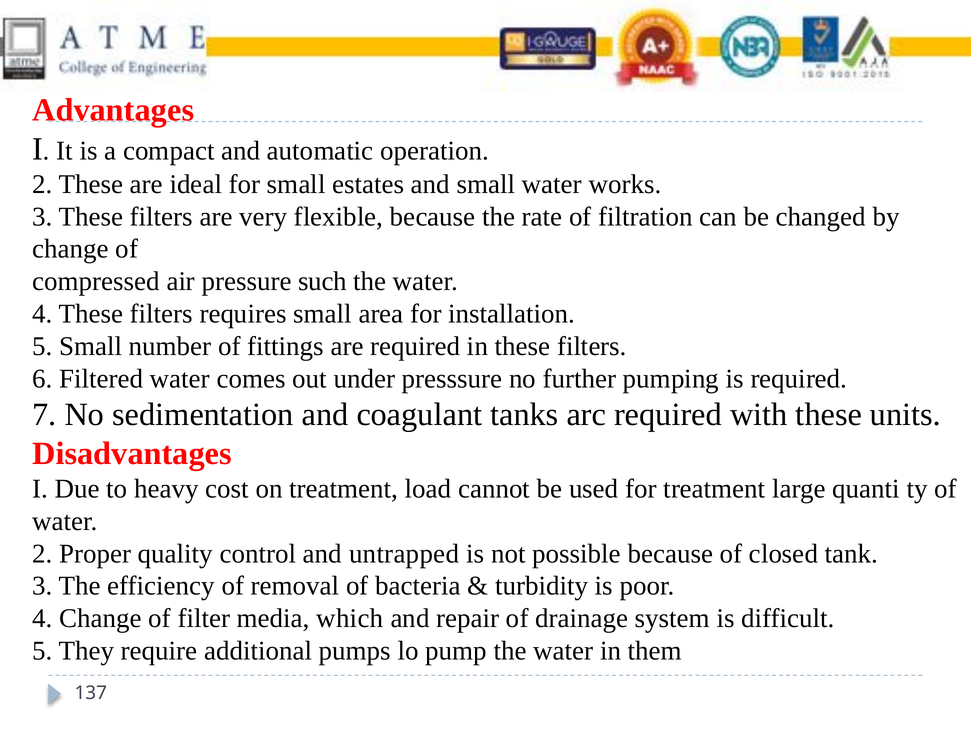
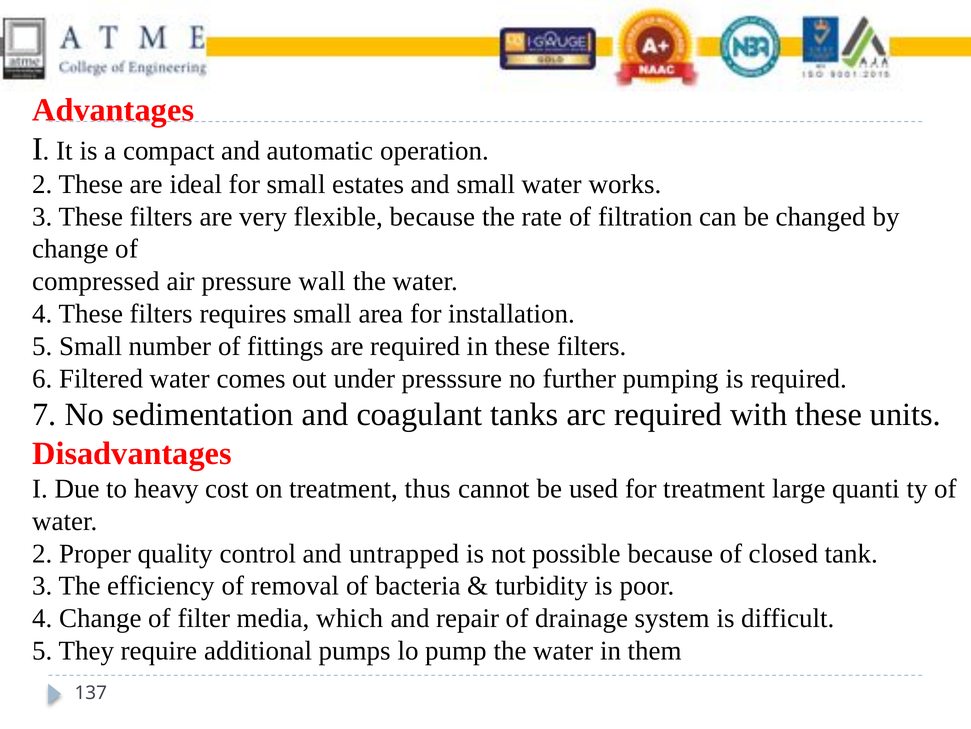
such: such -> wall (322, 281)
load: load -> thus (428, 488)
